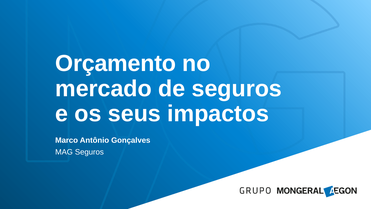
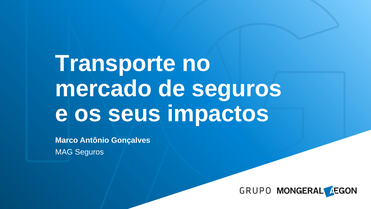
Orçamento: Orçamento -> Transporte (116, 63)
